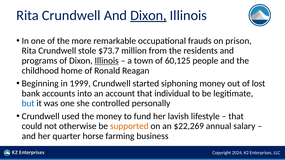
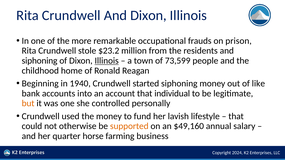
Dixon underline: present -> none (148, 15)
$73.7: $73.7 -> $23.2 (109, 51)
programs: programs -> siphoning (40, 61)
60,125: 60,125 -> 73,599 (178, 61)
1999: 1999 -> 1940 (80, 84)
lost: lost -> like (258, 84)
but colour: blue -> orange (28, 104)
$22,269: $22,269 -> $49,160 (189, 126)
